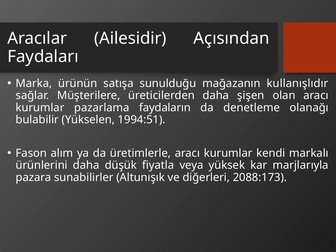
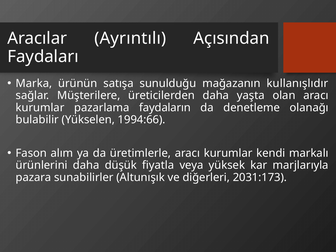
Ailesidir: Ailesidir -> Ayrıntılı (130, 38)
şişen: şişen -> yaşta (251, 95)
1994:51: 1994:51 -> 1994:66 (142, 120)
2088:173: 2088:173 -> 2031:173 (260, 177)
